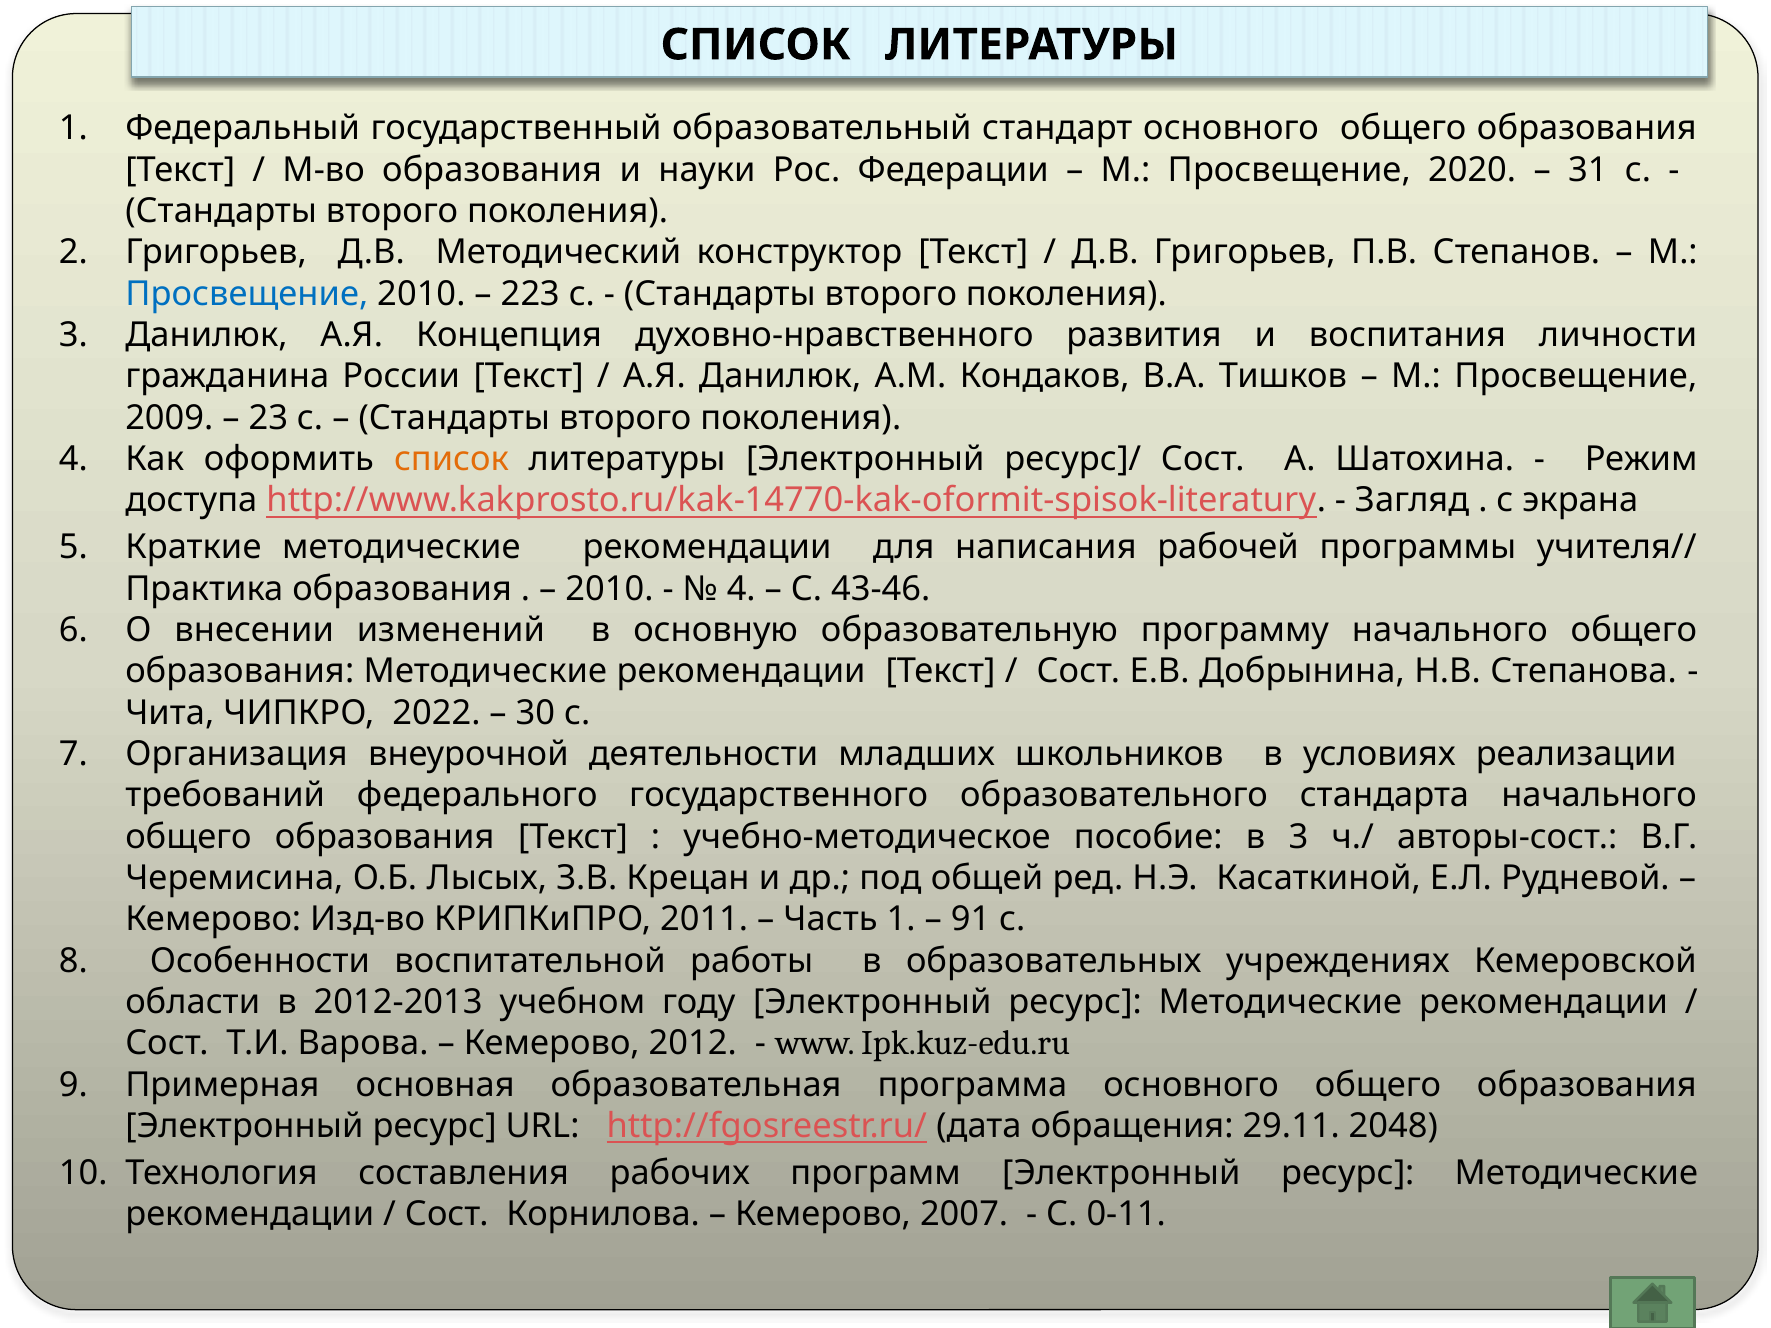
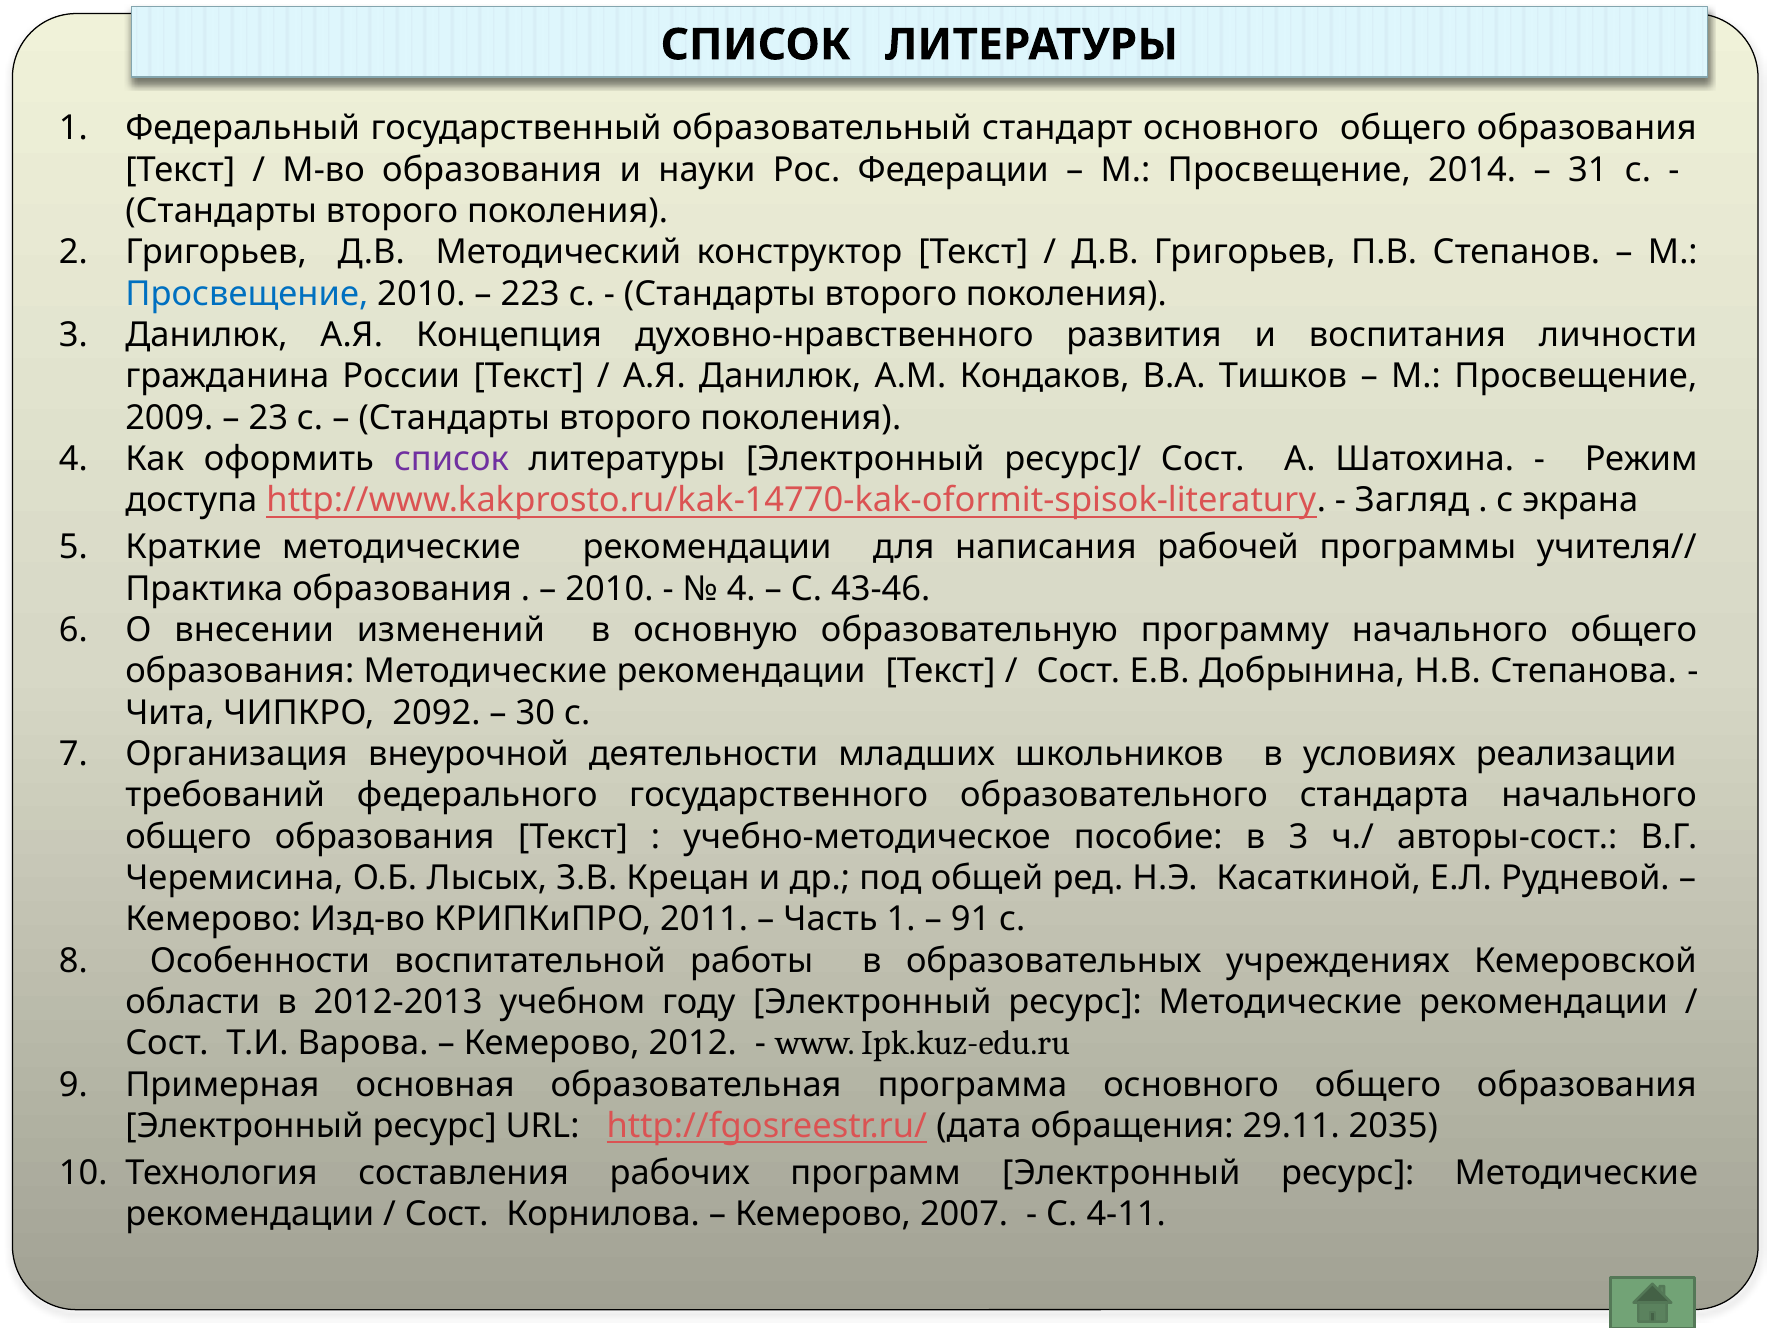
2020: 2020 -> 2014 (1472, 170)
список colour: orange -> purple (451, 459)
2022: 2022 -> 2092 (436, 713)
2048: 2048 -> 2035 (1393, 1126)
0-11: 0-11 -> 4-11 (1126, 1215)
